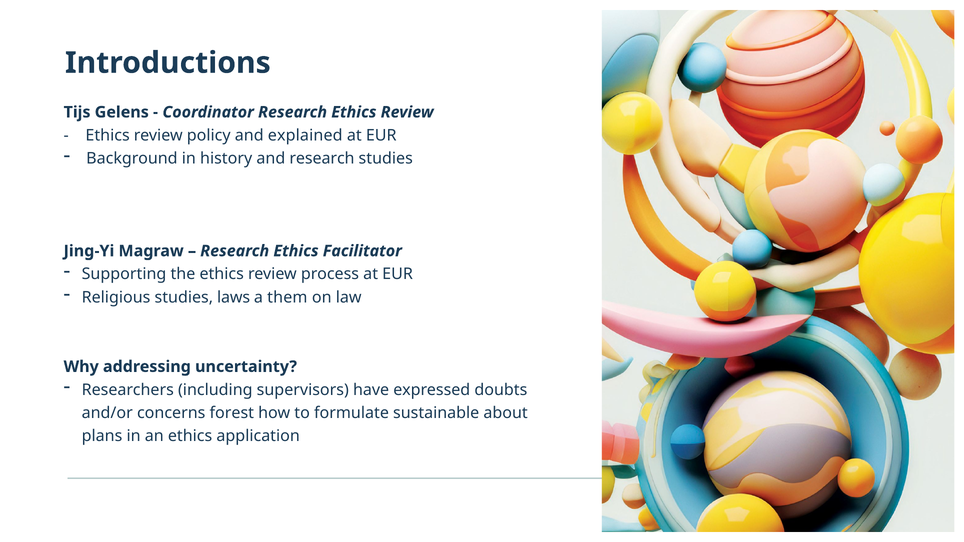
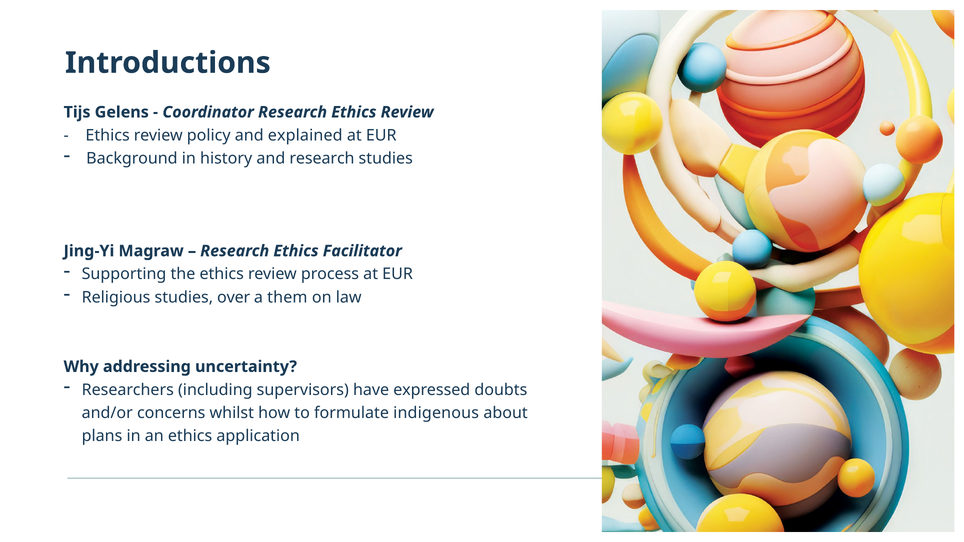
laws: laws -> over (234, 297)
forest: forest -> whilst (232, 413)
sustainable: sustainable -> indigenous (436, 413)
